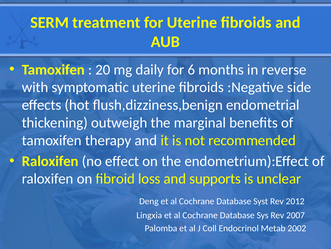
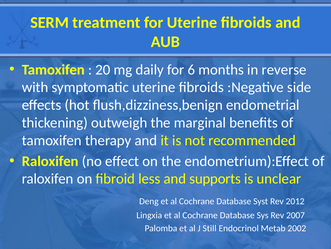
loss: loss -> less (149, 178)
Coll: Coll -> Still (210, 228)
